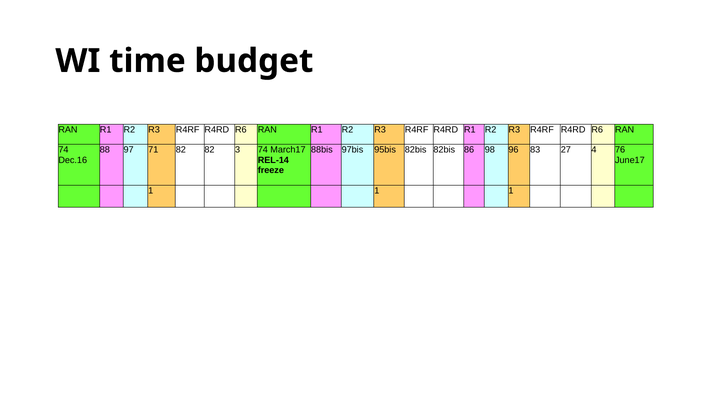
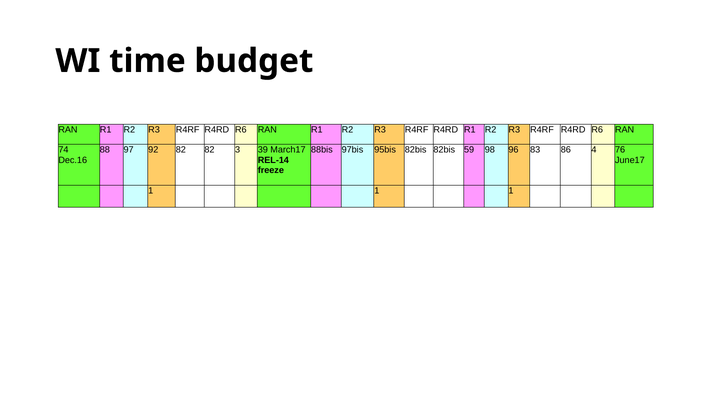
71: 71 -> 92 (153, 150)
3 74: 74 -> 39 (263, 150)
86: 86 -> 59 (469, 150)
27: 27 -> 86 (566, 150)
